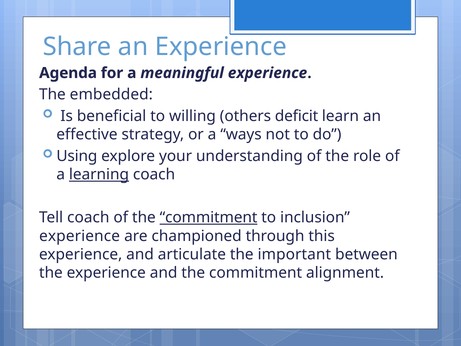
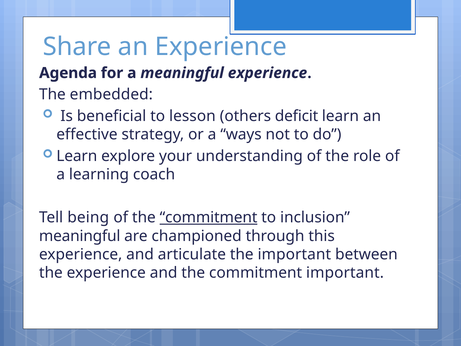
willing: willing -> lesson (192, 116)
Using: Using -> Learn (77, 156)
learning underline: present -> none (99, 174)
Tell coach: coach -> being (88, 217)
experience: experience -> meaningful (80, 236)
commitment alignment: alignment -> important (345, 273)
